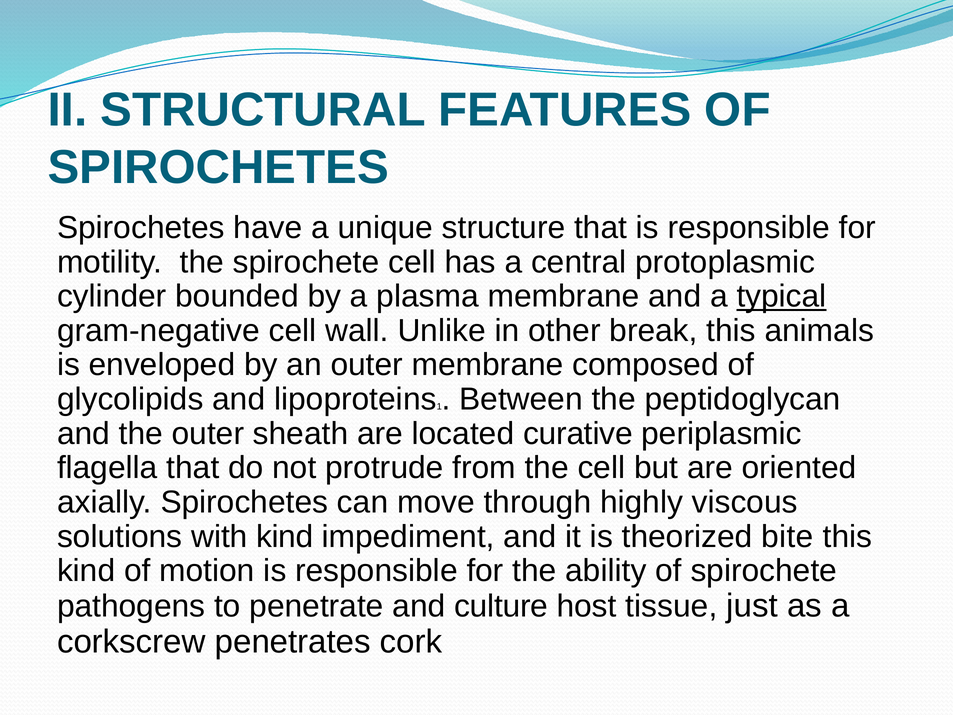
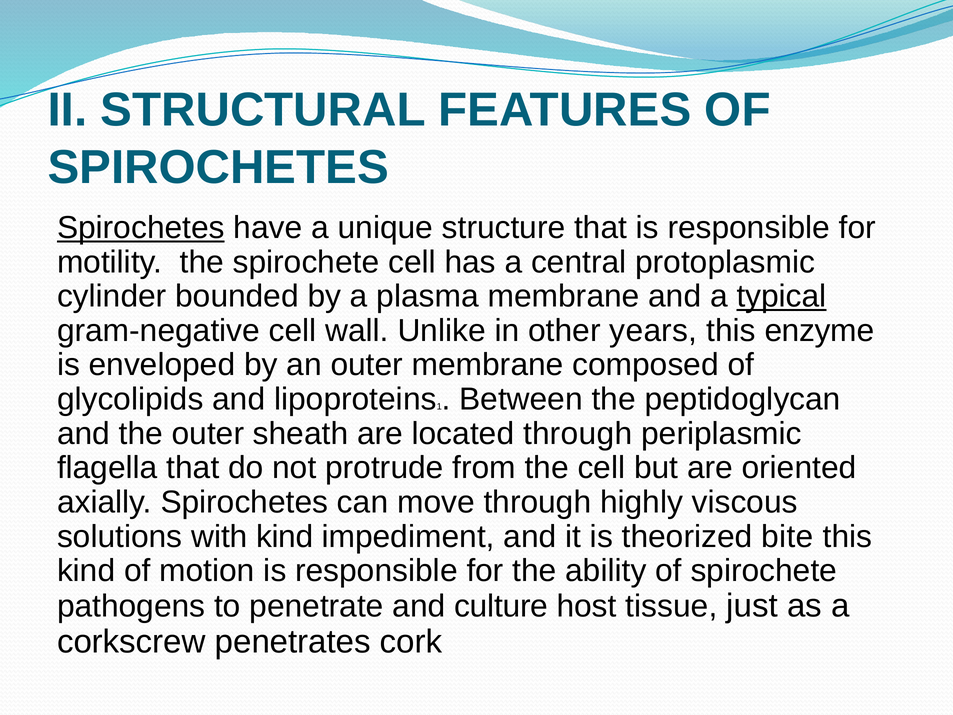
Spirochetes underline: none -> present (141, 228)
break: break -> years (653, 331)
animals: animals -> enzyme (819, 331)
located curative: curative -> through (578, 433)
